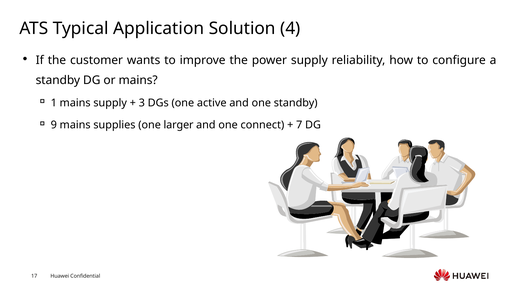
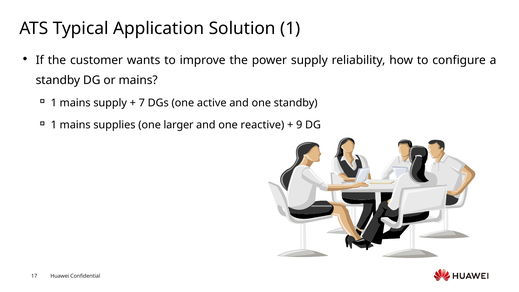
Solution 4: 4 -> 1 (290, 28)
3: 3 -> 7 (142, 103)
9: 9 -> 1 (54, 125)
connect: connect -> reactive (262, 125)
7: 7 -> 9 (299, 125)
